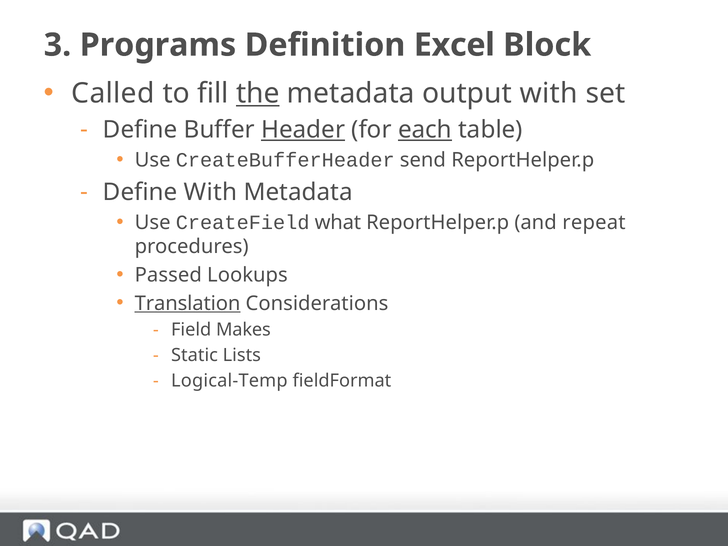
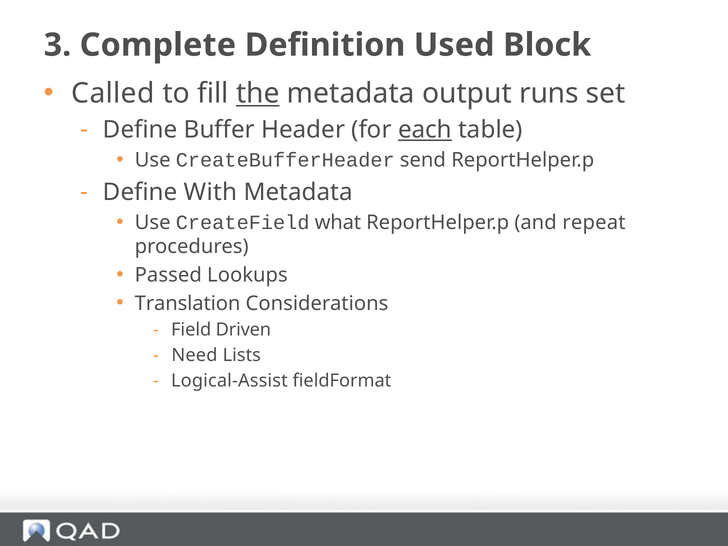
Programs: Programs -> Complete (158, 45)
Excel: Excel -> Used (454, 45)
output with: with -> runs (549, 94)
Header underline: present -> none (303, 130)
Translation underline: present -> none (188, 303)
Makes: Makes -> Driven (243, 330)
Static: Static -> Need (194, 355)
Logical-Temp: Logical-Temp -> Logical-Assist (229, 381)
